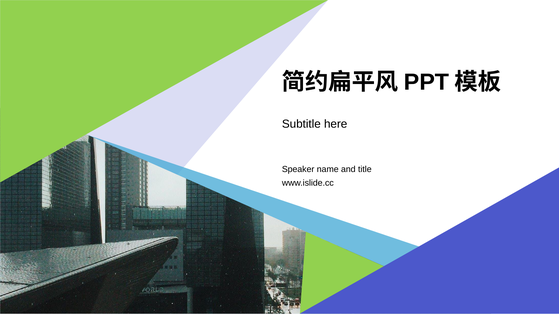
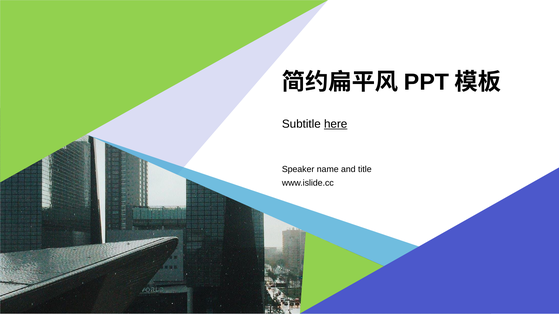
here underline: none -> present (336, 124)
